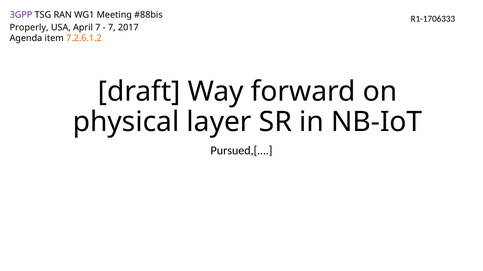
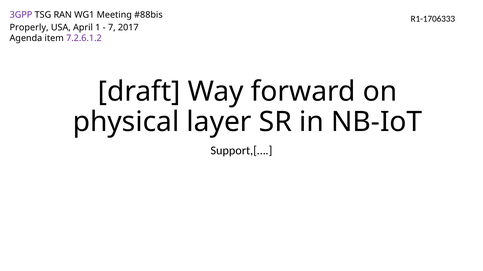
April 7: 7 -> 1 (98, 27)
7.2.6.1.2 colour: orange -> purple (84, 38)
Pursued,[…: Pursued,[… -> Support,[… (241, 151)
